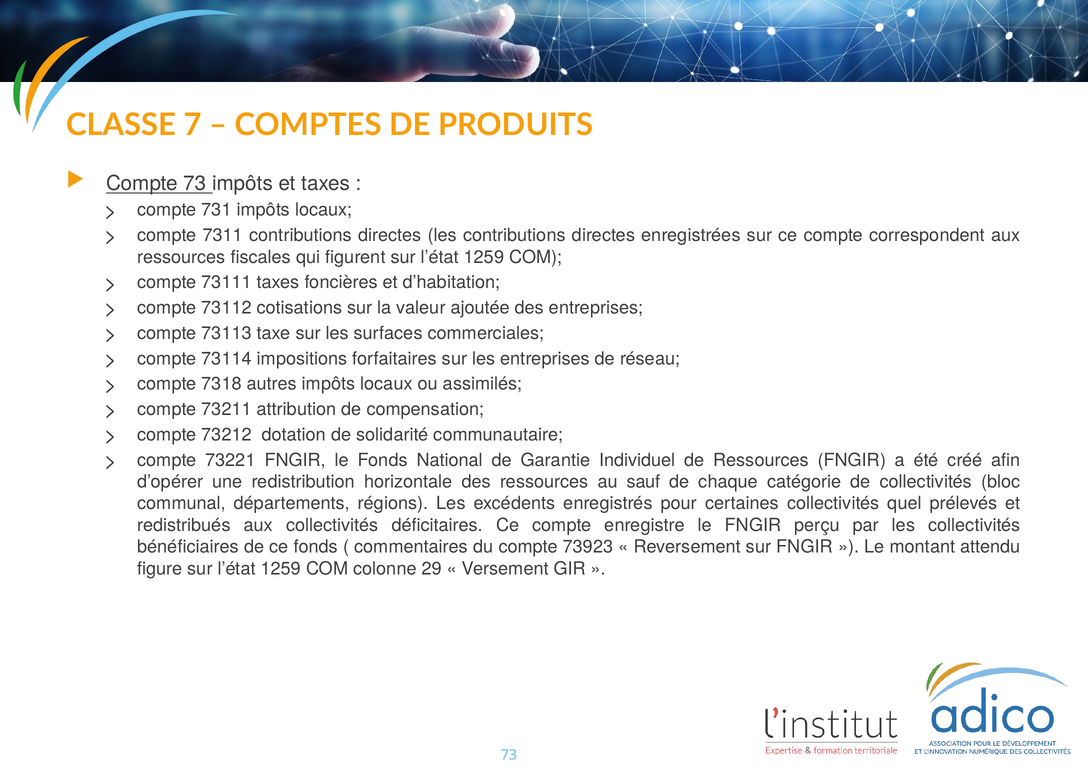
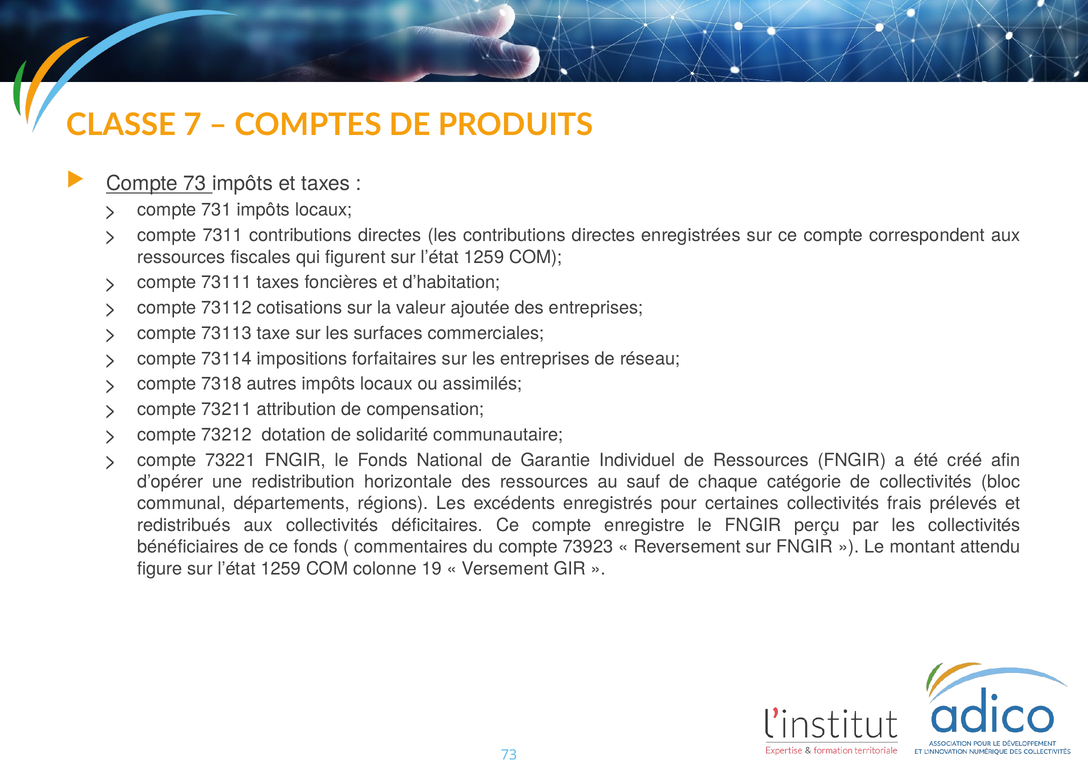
quel: quel -> frais (905, 503)
29: 29 -> 19 (432, 568)
